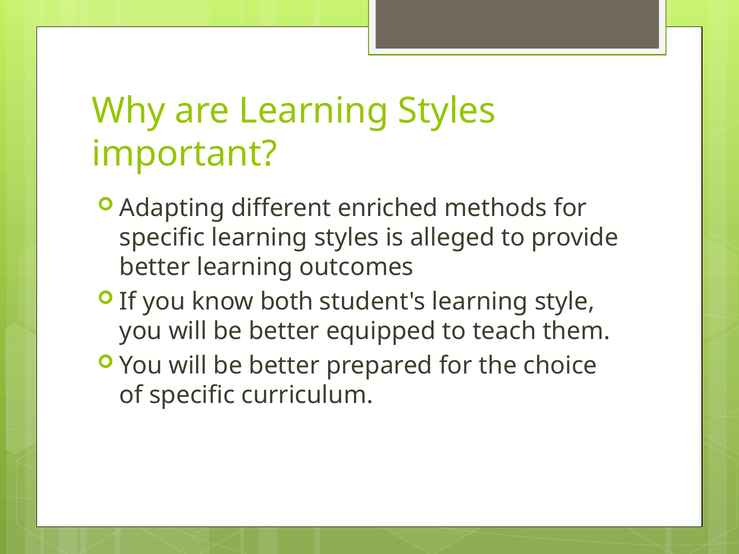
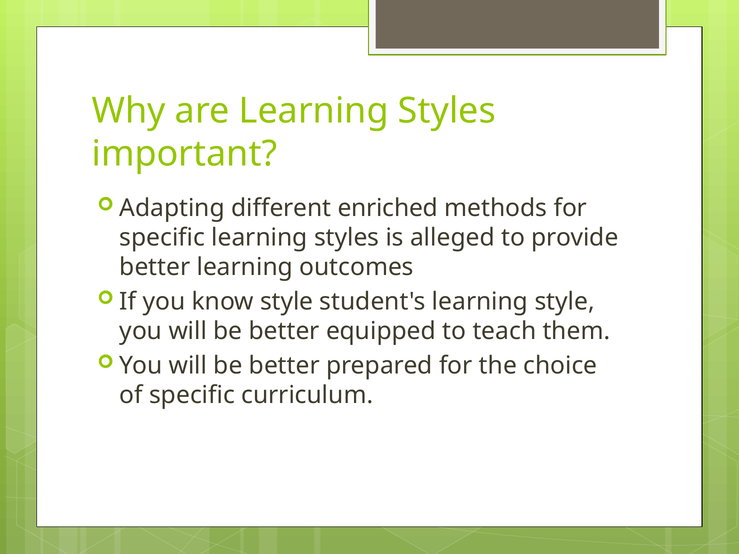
know both: both -> style (287, 302)
